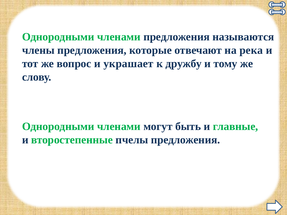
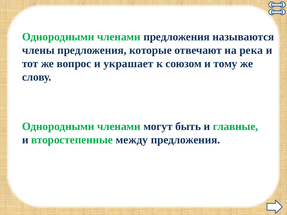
дружбу: дружбу -> союзом (184, 64)
пчелы: пчелы -> между (132, 140)
